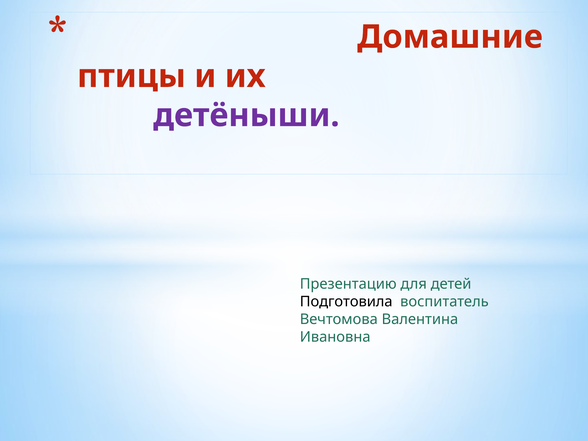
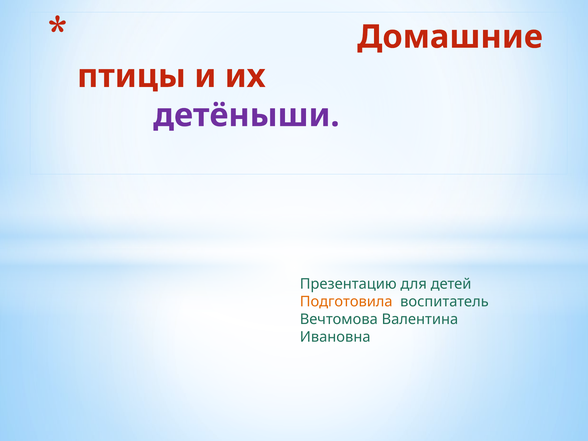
Подготовила colour: black -> orange (346, 302)
